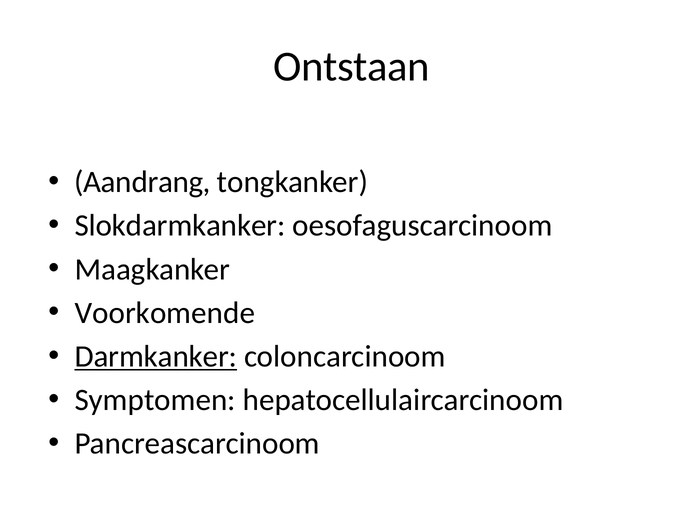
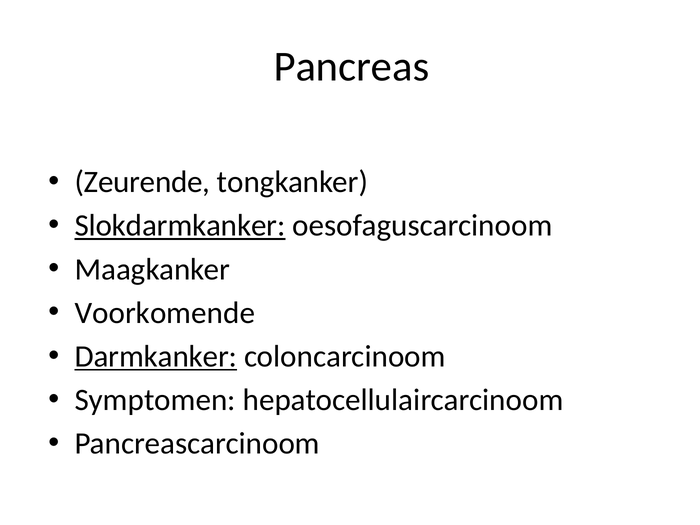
Ontstaan: Ontstaan -> Pancreas (351, 67)
Aandrang: Aandrang -> Zeurende (142, 182)
Slokdarmkanker underline: none -> present (180, 226)
